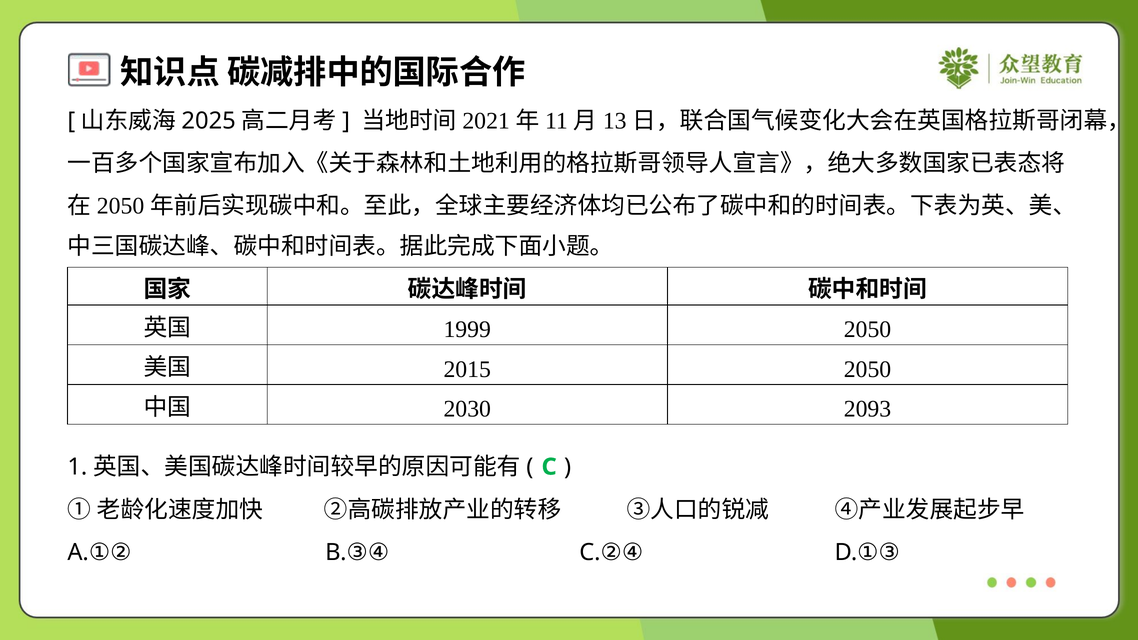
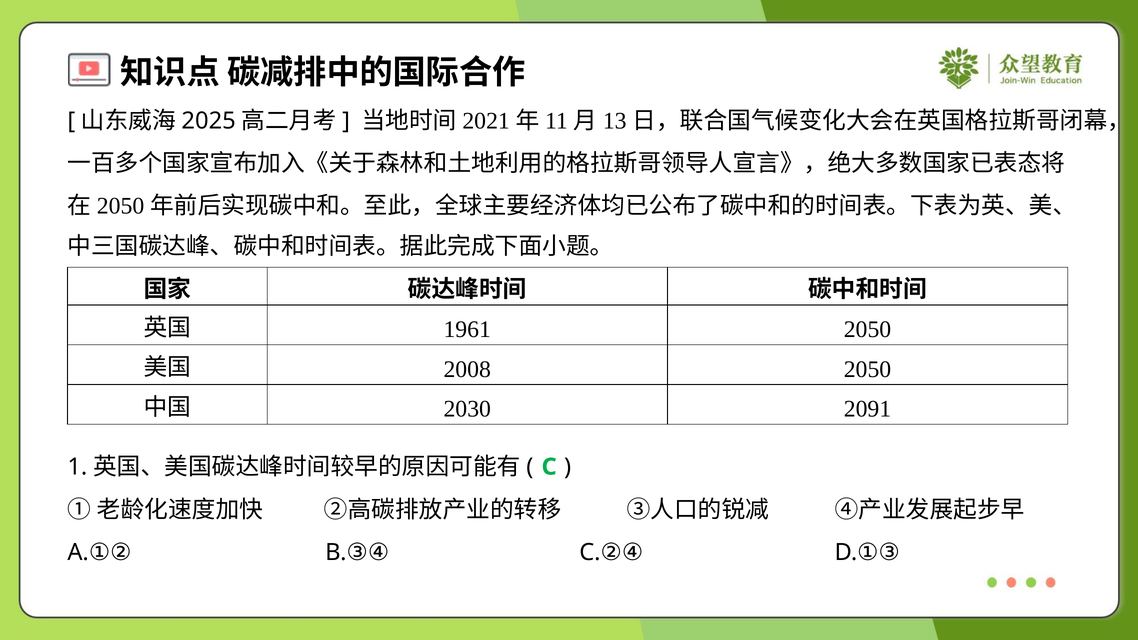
1999: 1999 -> 1961 (467, 330)
2015: 2015 -> 2008 (467, 369)
2093: 2093 -> 2091 (867, 409)
